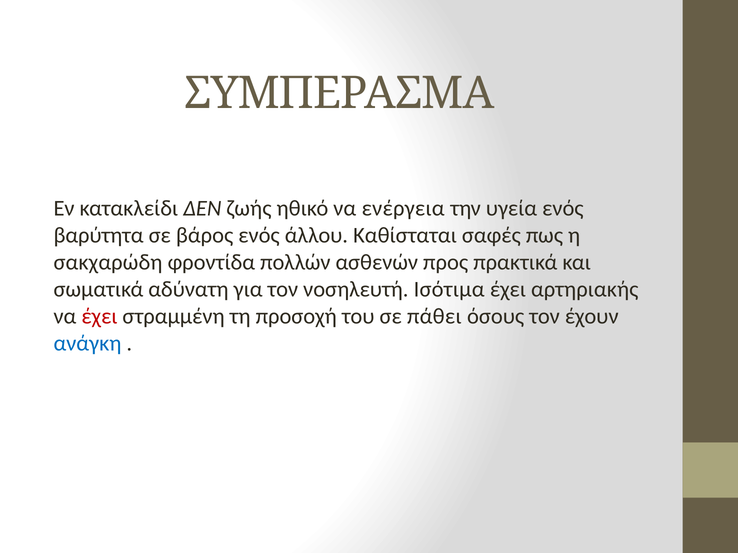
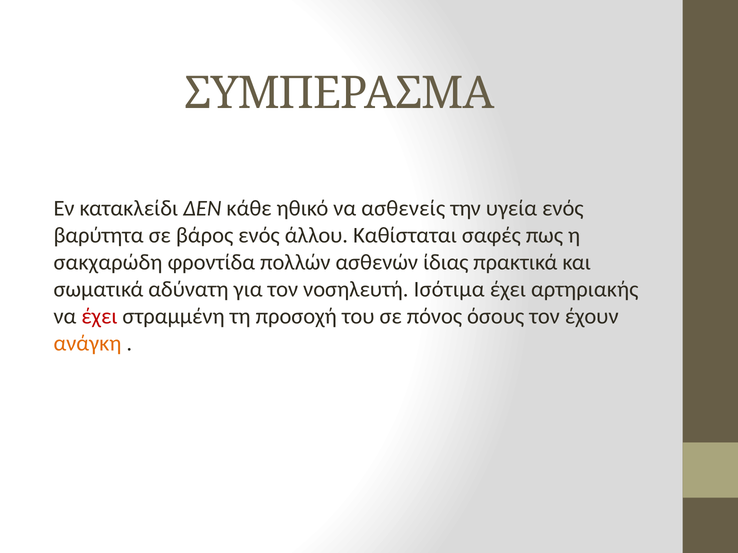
ζωής: ζωής -> κάθε (249, 208)
ενέργεια: ενέργεια -> ασθενείς (403, 208)
προς: προς -> ίδιας (446, 262)
πάθει: πάθει -> πόνος (434, 317)
ανάγκη colour: blue -> orange (87, 344)
